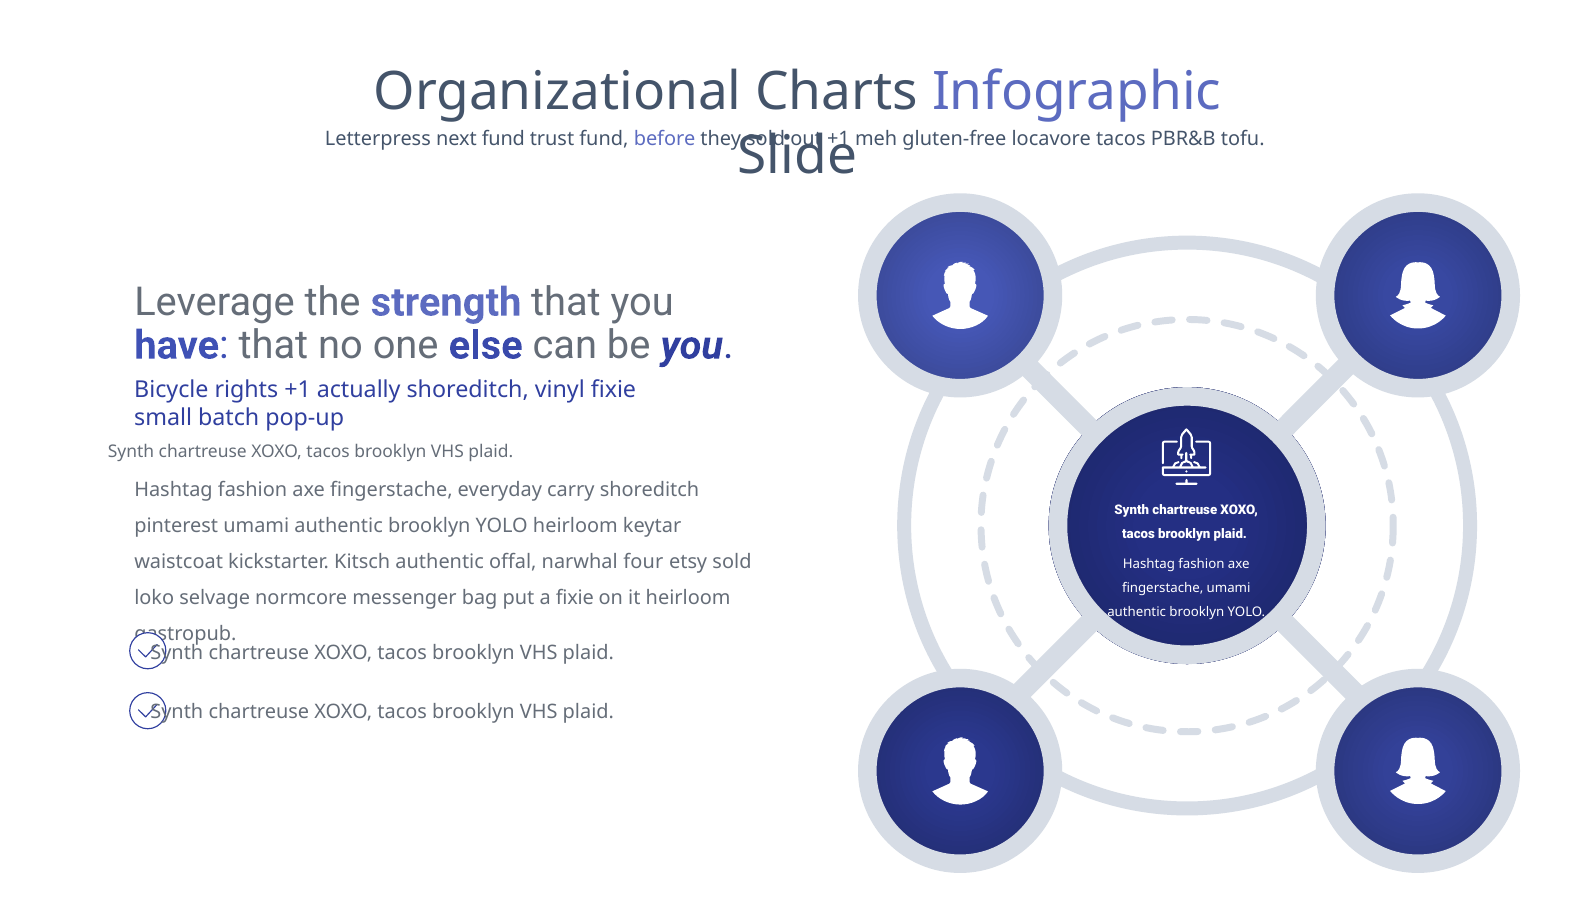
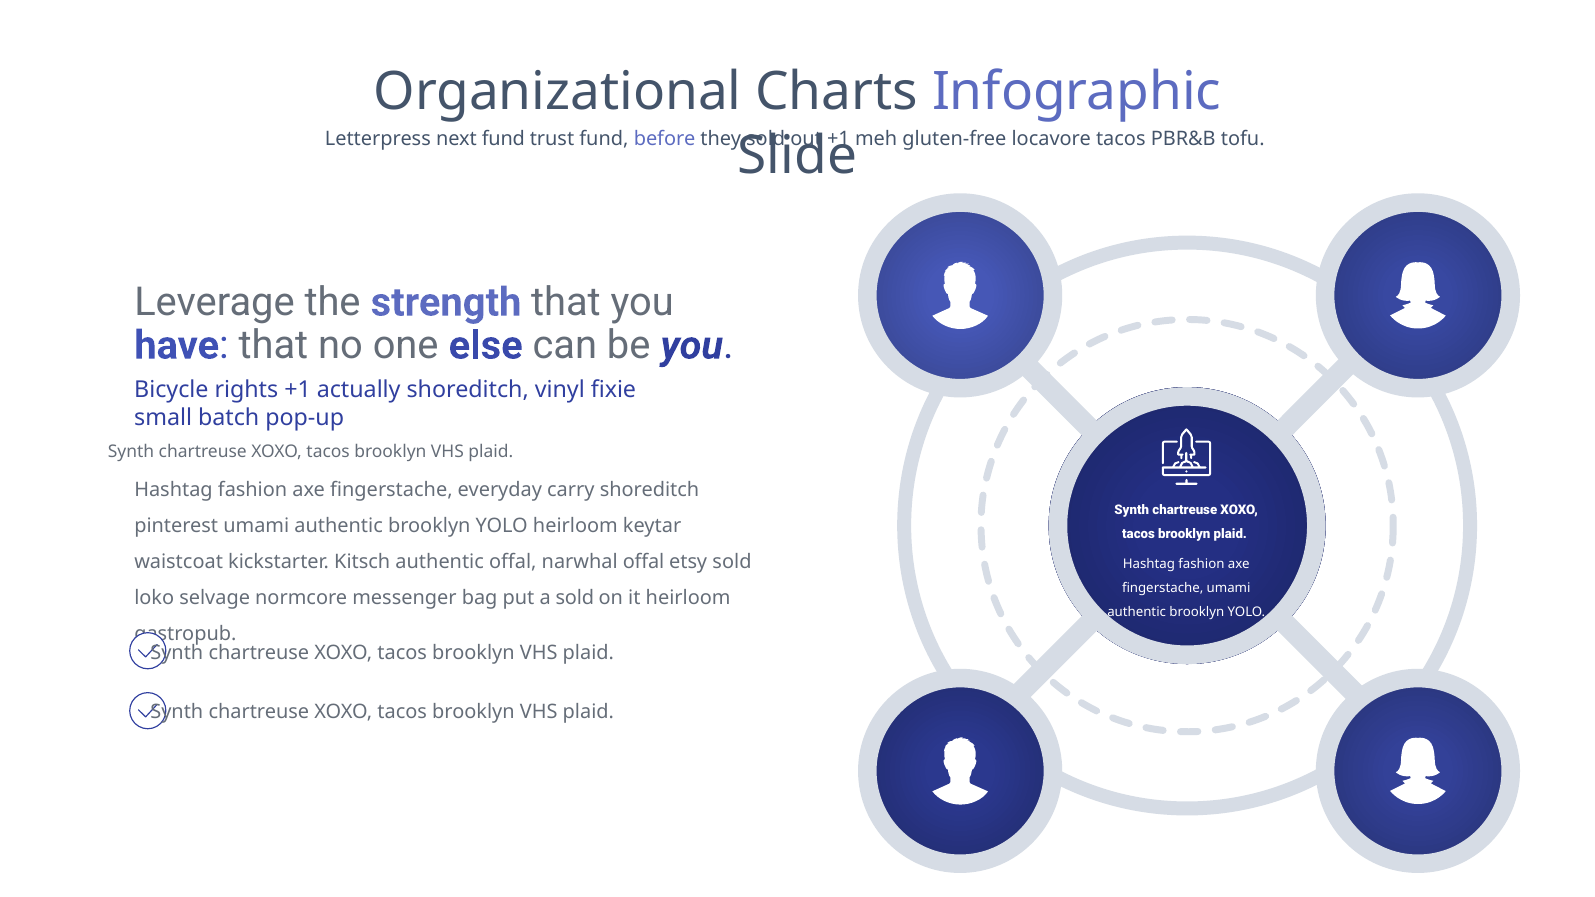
narwhal four: four -> offal (643, 562)
a fixie: fixie -> sold (575, 598)
